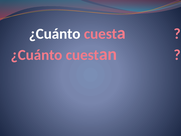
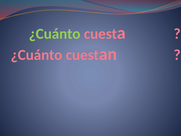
¿Cuánto colour: white -> light green (55, 34)
